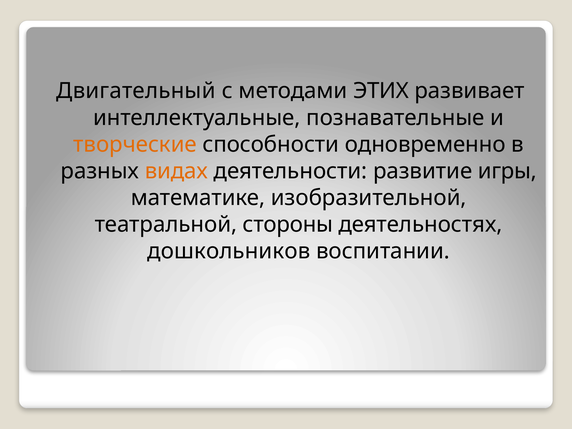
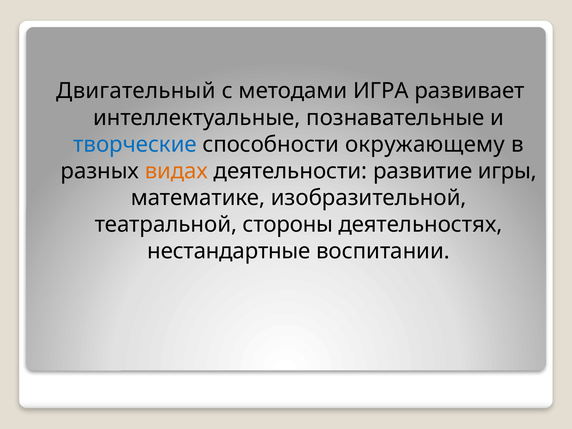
ЭТИХ: ЭТИХ -> ИГРА (381, 91)
творческие colour: orange -> blue (135, 144)
одновременно: одновременно -> окружающему (425, 144)
дошкольников: дошкольников -> нестандартные (229, 251)
